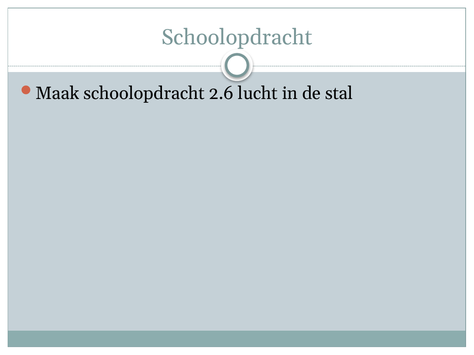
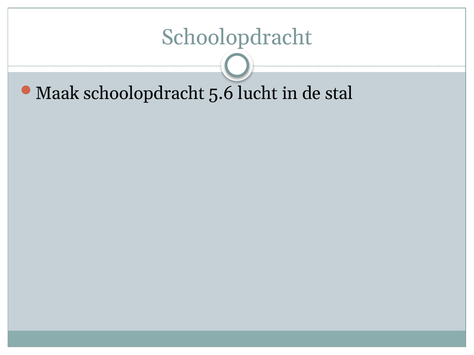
2.6: 2.6 -> 5.6 (221, 93)
